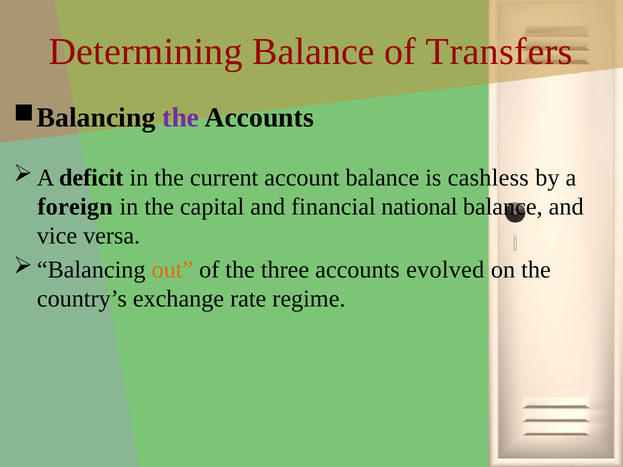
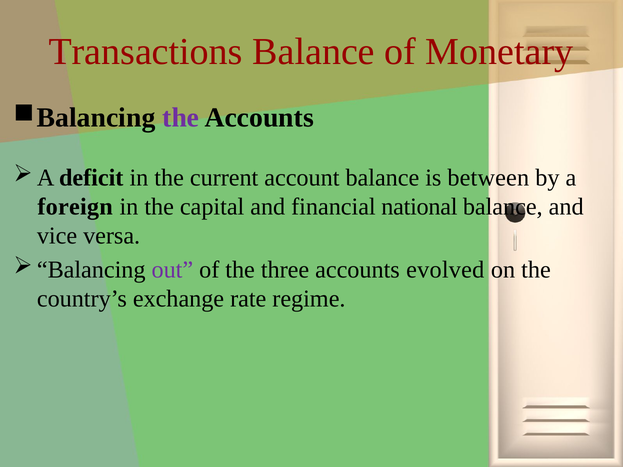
Determining: Determining -> Transactions (146, 52)
Transfers: Transfers -> Monetary (500, 52)
cashless: cashless -> between (488, 178)
out colour: orange -> purple (172, 270)
